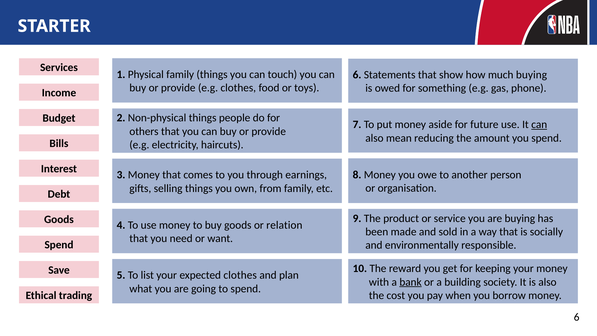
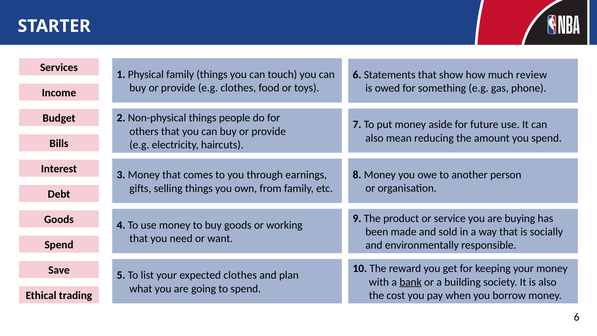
much buying: buying -> review (532, 75)
can underline: present -> none (539, 125)
relation: relation -> working (284, 225)
